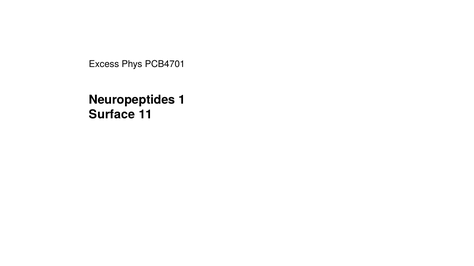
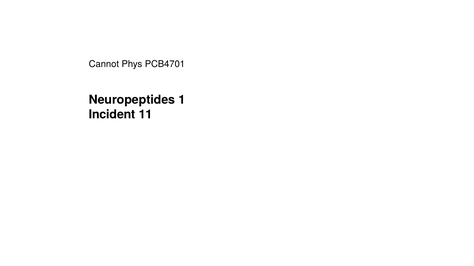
Excess: Excess -> Cannot (104, 64)
Surface: Surface -> Incident (112, 115)
